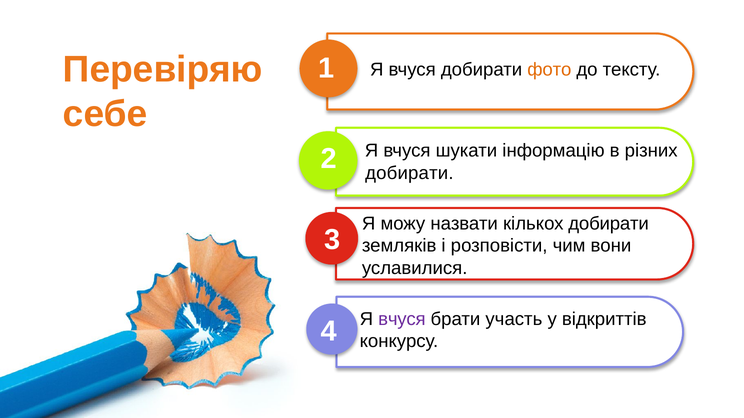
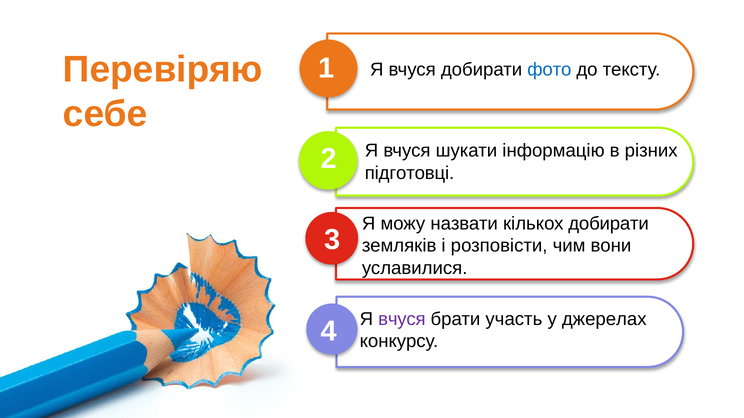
фото colour: orange -> blue (549, 70)
добирати: добирати -> підготовці (410, 173)
відкриттів: відкриттів -> джерелах (604, 319)
